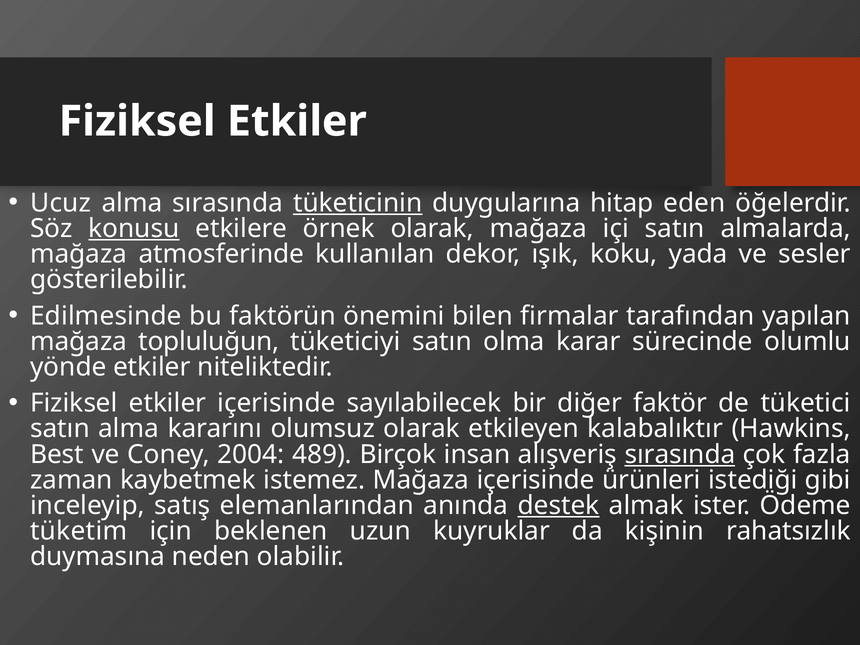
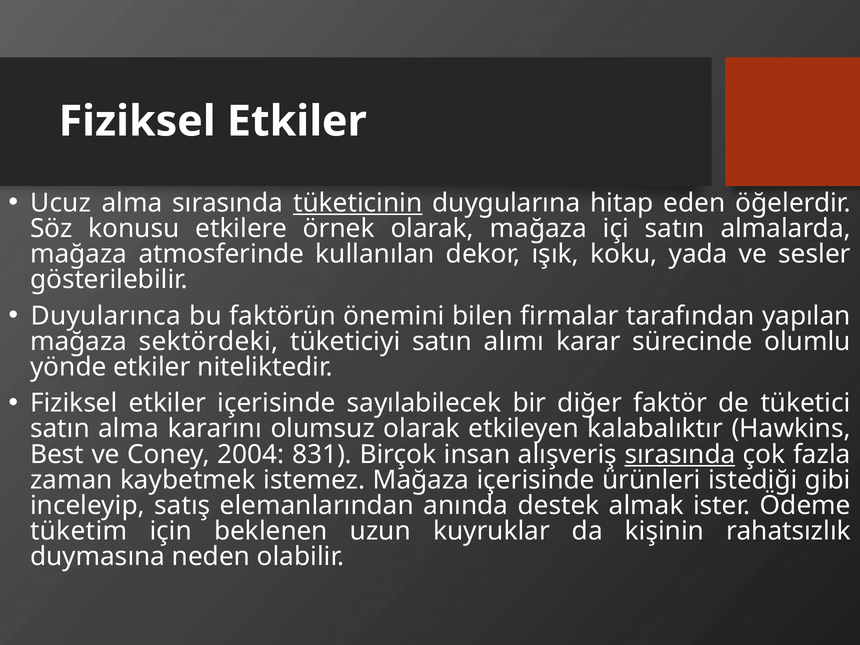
konusu underline: present -> none (134, 229)
Edilmesinde: Edilmesinde -> Duyularınca (106, 316)
topluluğun: topluluğun -> sektördeki (209, 341)
olma: olma -> alımı (514, 341)
489: 489 -> 831 (322, 454)
destek underline: present -> none (559, 505)
